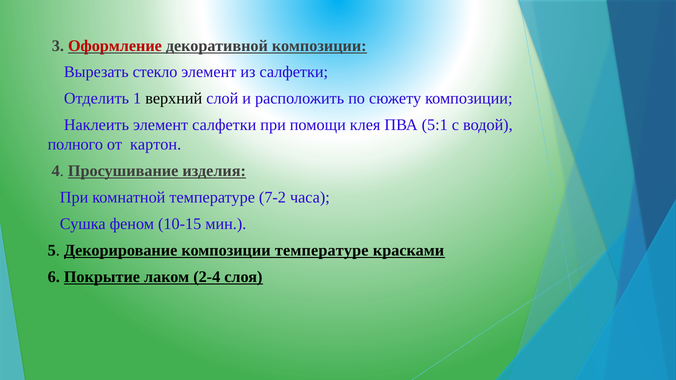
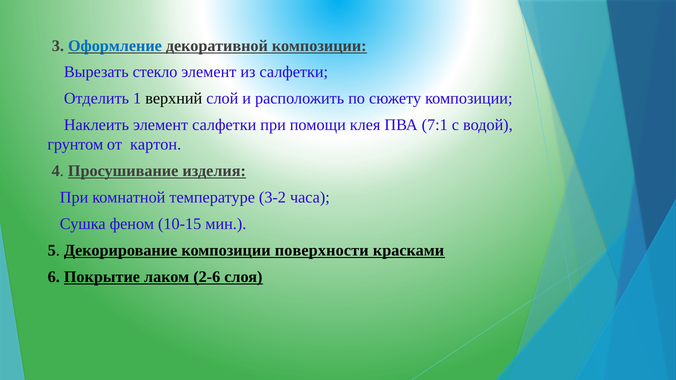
Оформление colour: red -> blue (115, 46)
5:1: 5:1 -> 7:1 (435, 125)
полного: полного -> грунтом (75, 145)
7-2: 7-2 -> 3-2 (272, 197)
композиции температуре: температуре -> поверхности (322, 250)
2-4: 2-4 -> 2-6 (207, 277)
